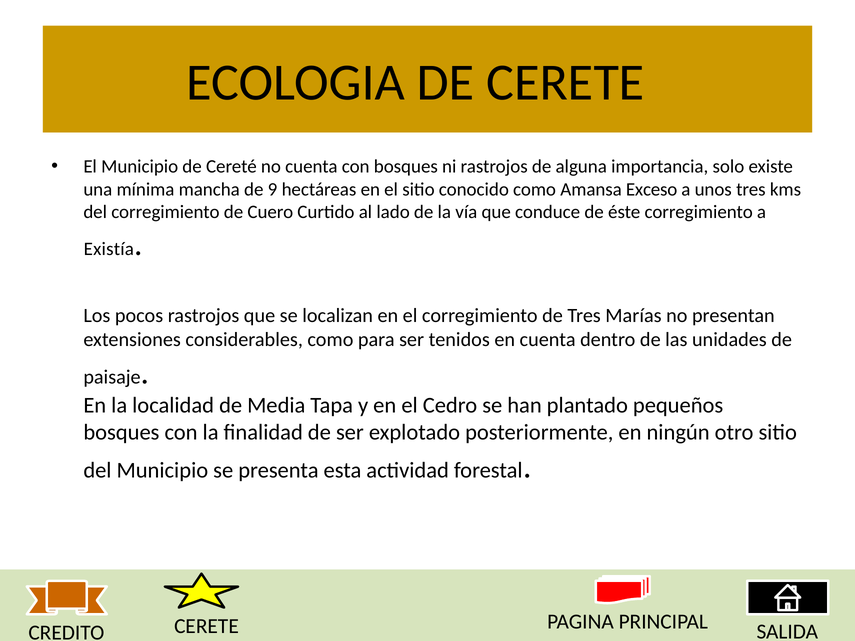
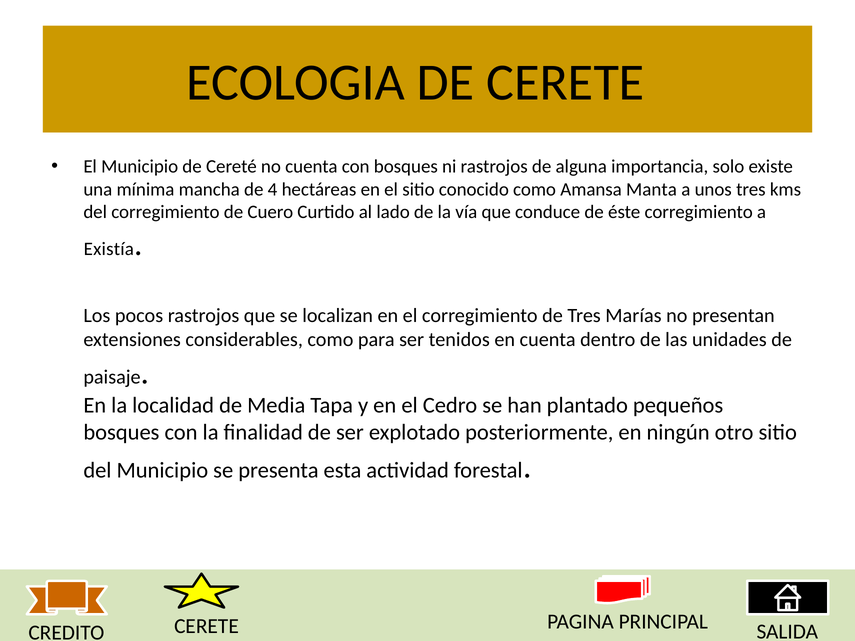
9: 9 -> 4 (273, 189)
Exceso: Exceso -> Manta (652, 189)
